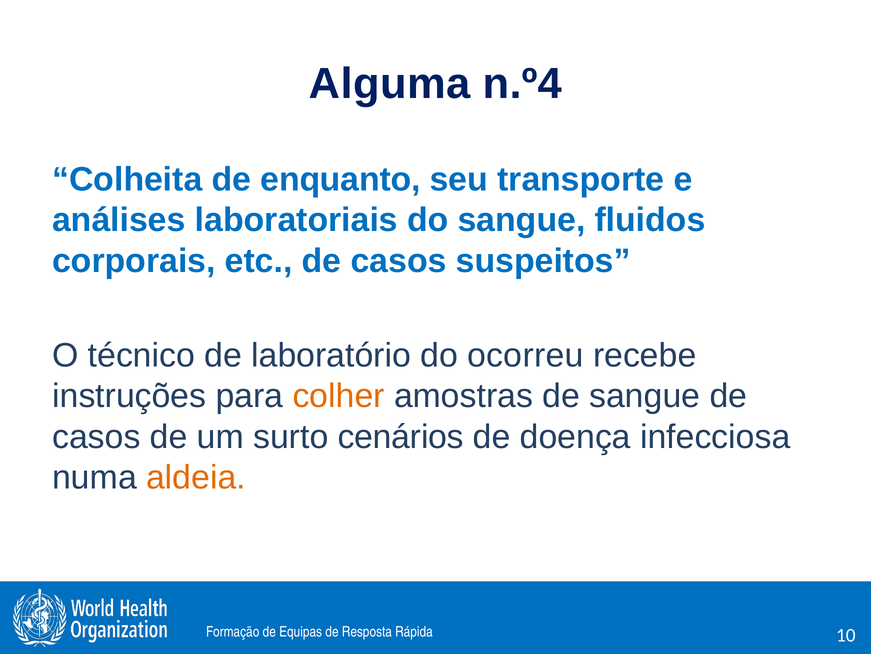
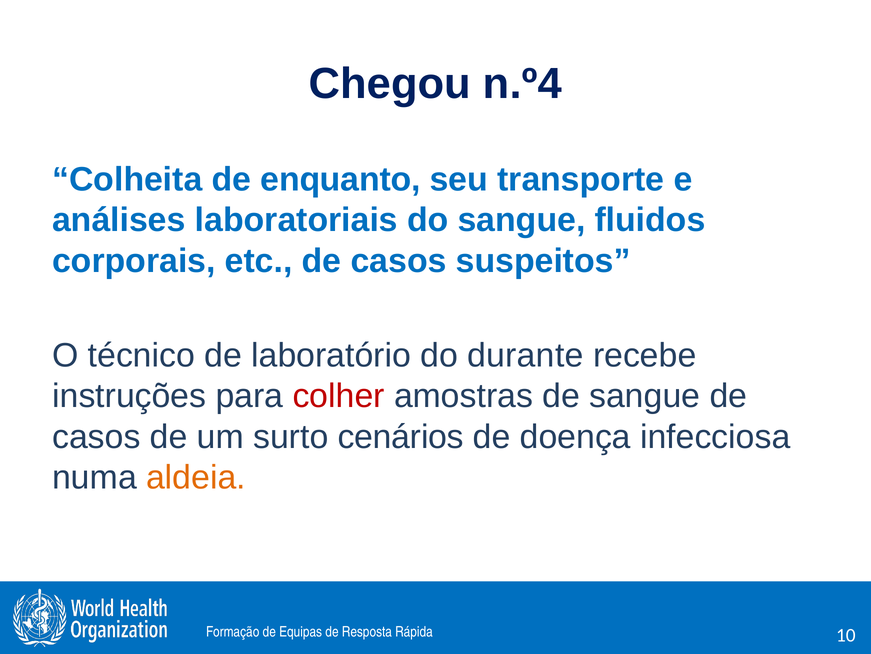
Alguma: Alguma -> Chegou (390, 84)
ocorreu: ocorreu -> durante (525, 355)
colher colour: orange -> red (339, 396)
